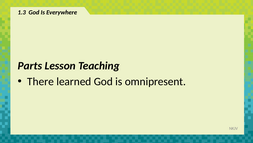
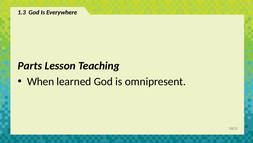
There: There -> When (41, 81)
